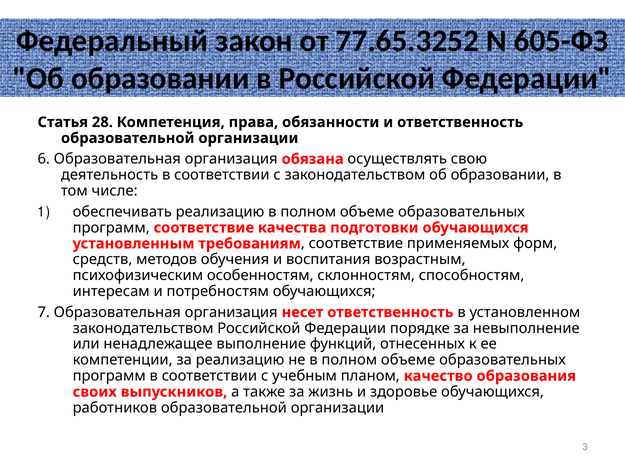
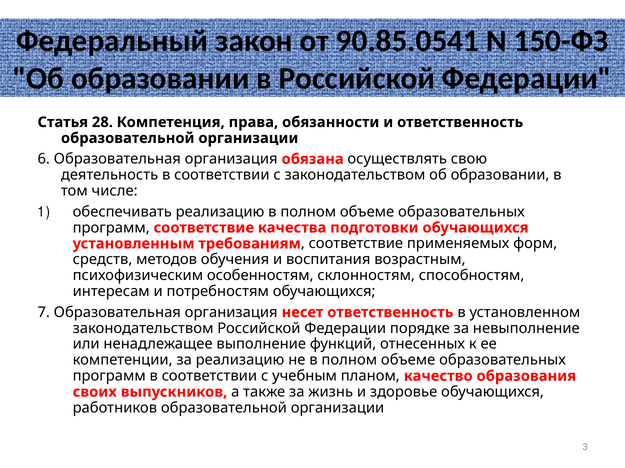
77.65.3252: 77.65.3252 -> 90.85.0541 (407, 41)
605-ФЗ: 605-ФЗ -> 150-ФЗ (561, 41)
